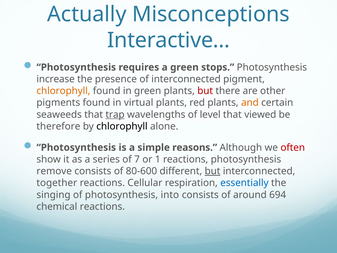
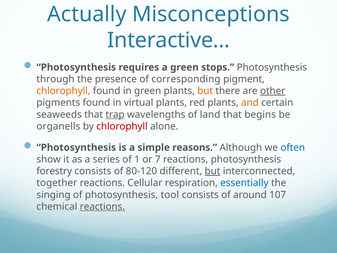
increase: increase -> through (56, 79)
of interconnected: interconnected -> corresponding (186, 79)
but colour: red -> orange (205, 91)
other underline: none -> present (273, 91)
level: level -> land (210, 114)
viewed: viewed -> begins (260, 114)
therefore: therefore -> organells (58, 126)
chlorophyll colour: black -> red (122, 126)
often colour: red -> blue (293, 147)
7: 7 -> 1 (137, 159)
1: 1 -> 7 (158, 159)
remove: remove -> forestry (54, 171)
80-600: 80-600 -> 80-120 (141, 171)
into: into -> tool (170, 195)
694: 694 -> 107 (278, 195)
reactions underline: none -> present (102, 206)
